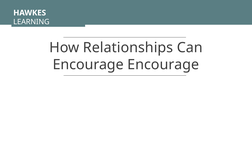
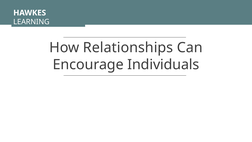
Encourage Encourage: Encourage -> Individuals (163, 65)
